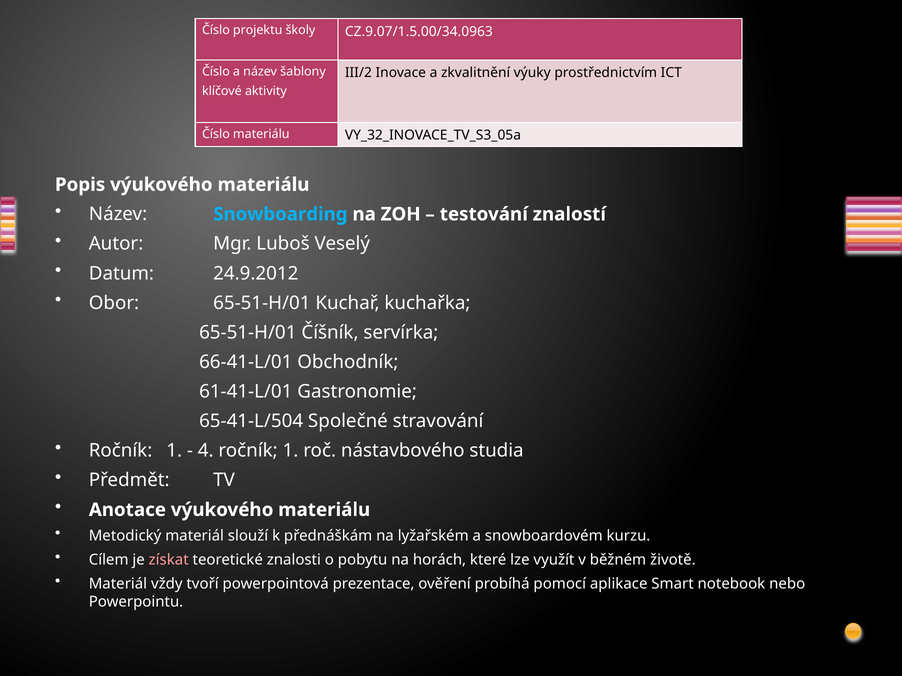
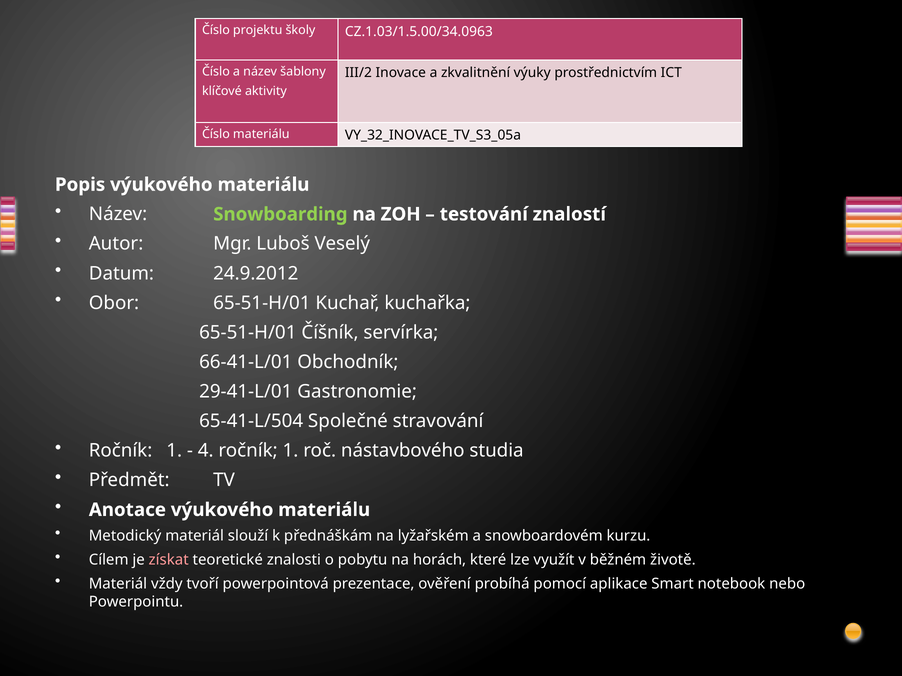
CZ.9.07/1.5.00/34.0963: CZ.9.07/1.5.00/34.0963 -> CZ.1.03/1.5.00/34.0963 (419, 32)
Snowboarding colour: light blue -> light green (280, 214)
61-41-L/01: 61-41-L/01 -> 29-41-L/01 (246, 392)
